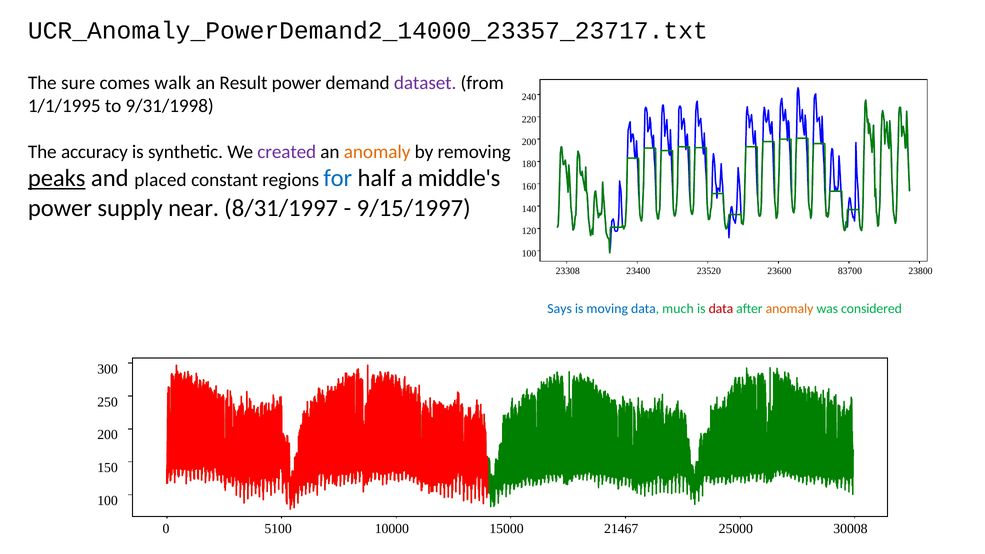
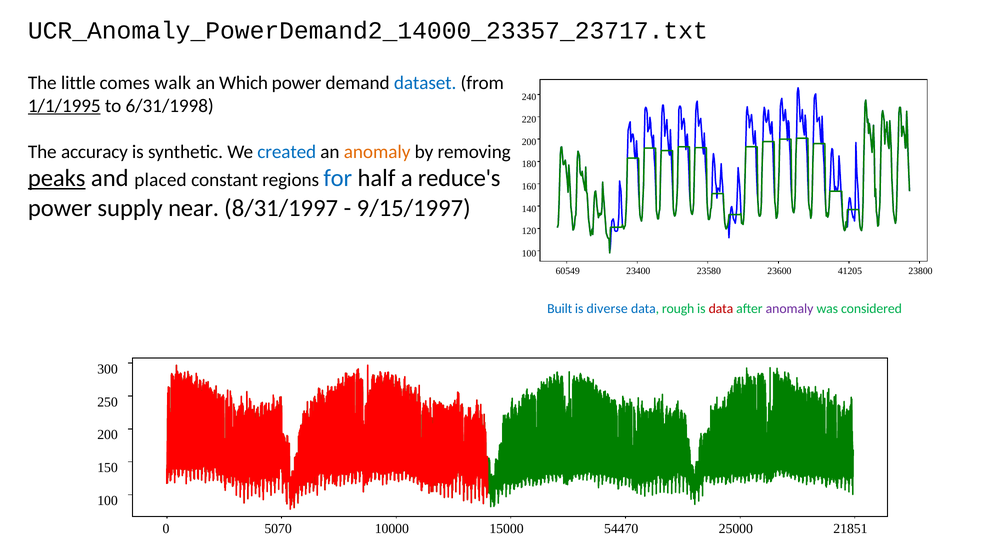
sure: sure -> little (78, 83)
Result: Result -> Which (244, 83)
dataset colour: purple -> blue (425, 83)
1/1/1995 underline: none -> present (64, 106)
9/31/1998: 9/31/1998 -> 6/31/1998 (170, 106)
created colour: purple -> blue (287, 152)
middle's: middle's -> reduce's (459, 178)
23308: 23308 -> 60549 (568, 271)
23520: 23520 -> 23580 (709, 271)
83700: 83700 -> 41205 (850, 271)
Says: Says -> Built (560, 309)
moving: moving -> diverse (607, 309)
much: much -> rough (678, 309)
anomaly colour: orange -> purple (790, 309)
5100: 5100 -> 5070 (278, 529)
21467: 21467 -> 54470 (621, 529)
30008: 30008 -> 21851 (850, 529)
